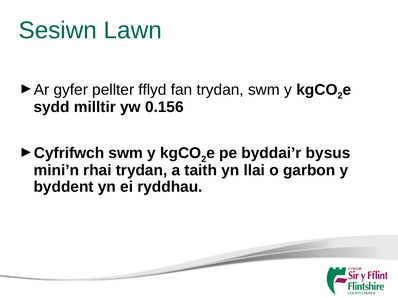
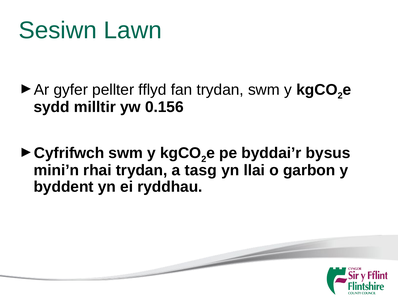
taith: taith -> tasg (201, 170)
